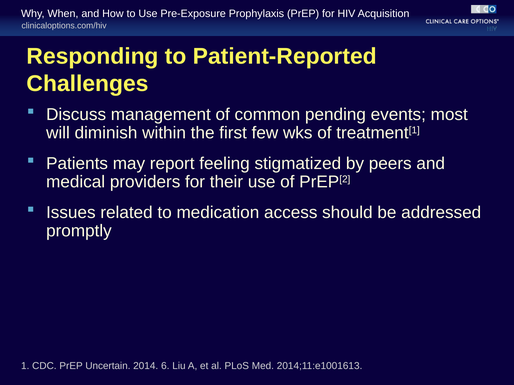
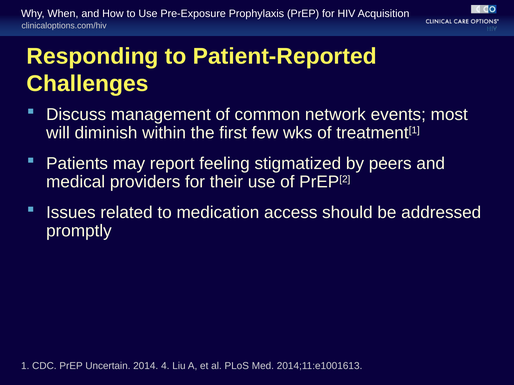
pending: pending -> network (335, 115)
6: 6 -> 4 (165, 366)
